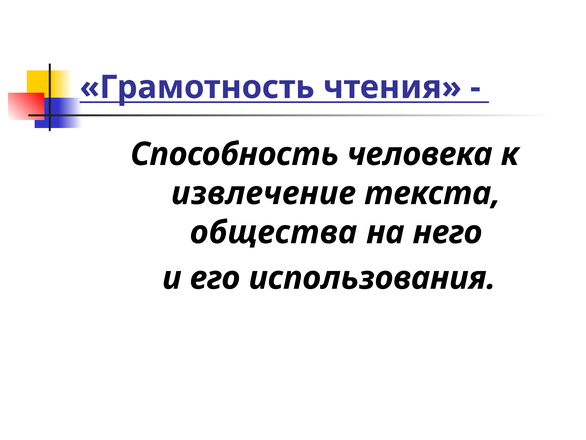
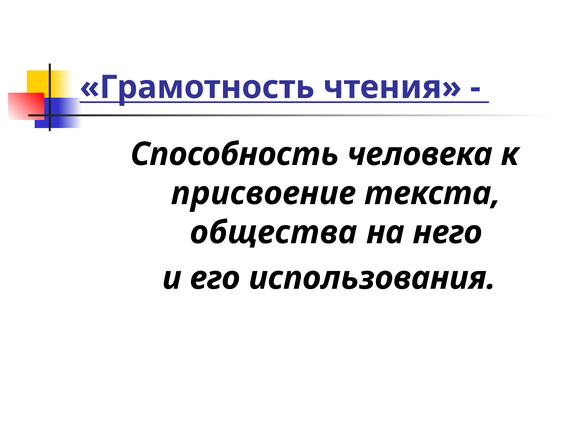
извлечение: извлечение -> присвоение (263, 193)
